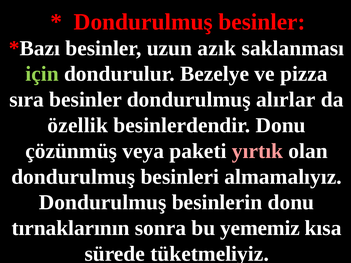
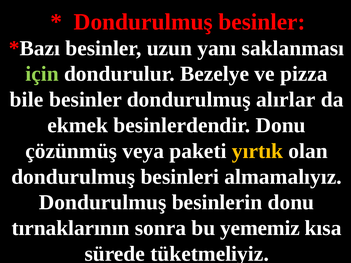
azık: azık -> yanı (217, 48)
sıra: sıra -> bile (26, 100)
özellik: özellik -> ekmek (78, 125)
yırtık colour: pink -> yellow (258, 151)
